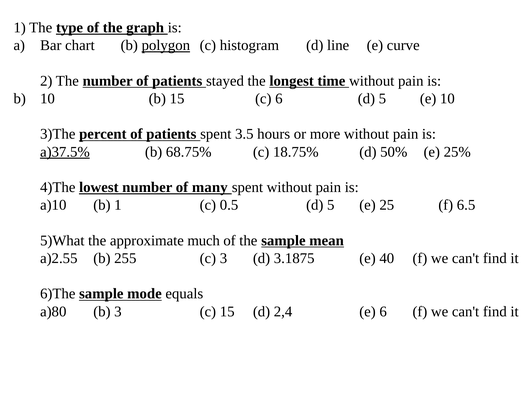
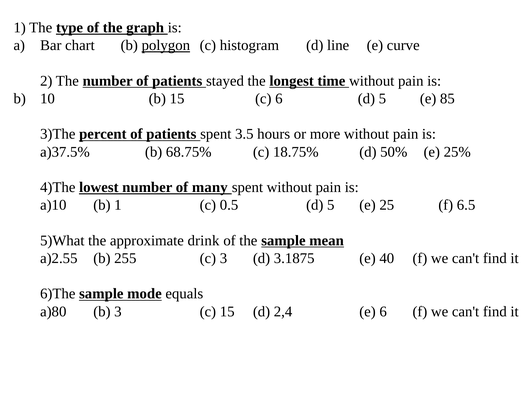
e 10: 10 -> 85 (447, 99)
a)37.5% underline: present -> none (65, 152)
much: much -> drink (204, 241)
